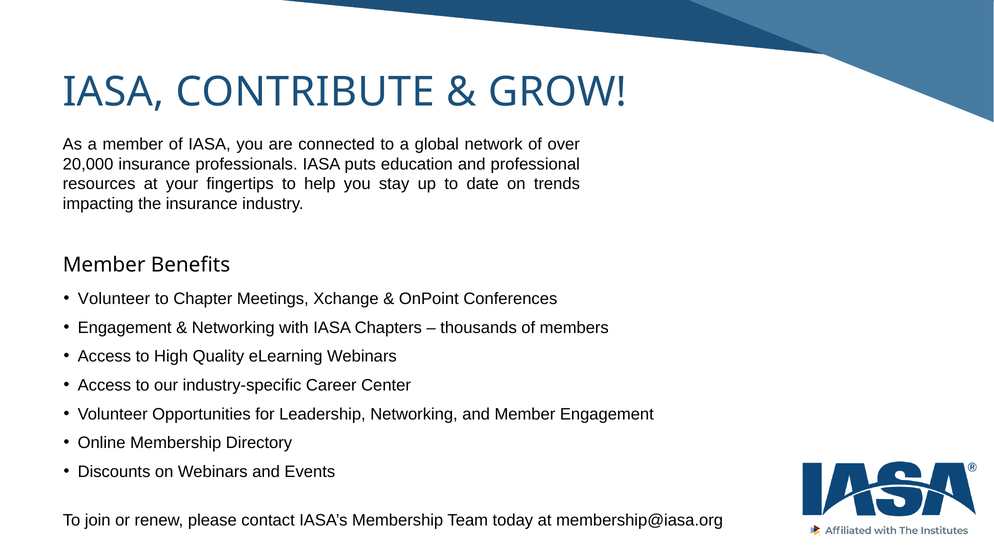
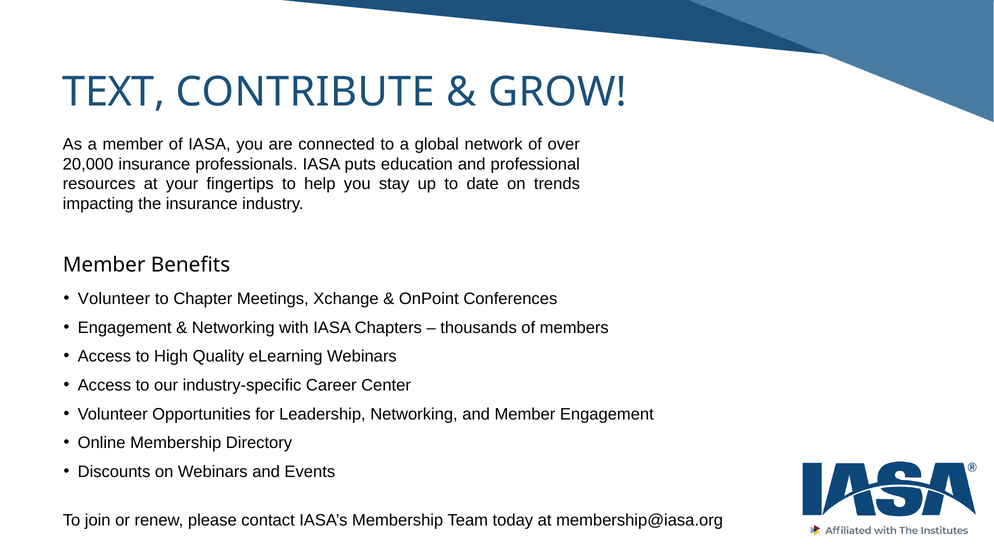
IASA: IASA -> TEXT (114, 92)
